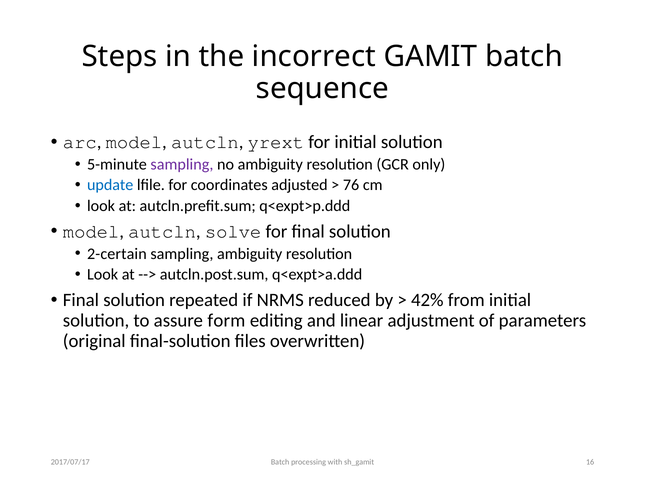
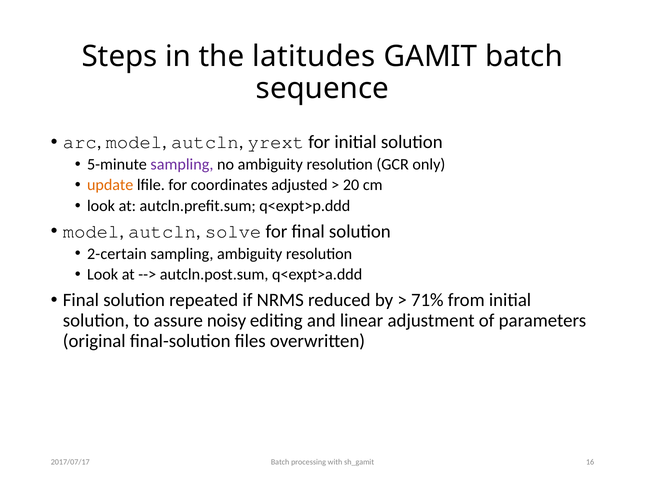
incorrect: incorrect -> latitudes (314, 56)
update colour: blue -> orange (110, 185)
76: 76 -> 20 (351, 185)
42%: 42% -> 71% (427, 300)
form: form -> noisy (227, 320)
